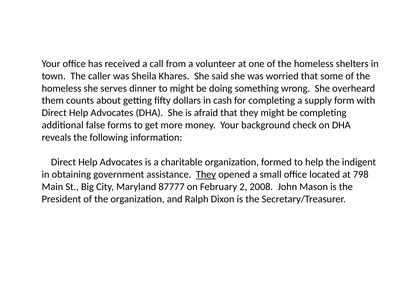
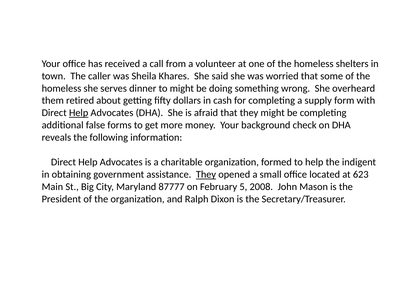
counts: counts -> retired (80, 101)
Help underline: none -> present (79, 113)
798: 798 -> 623 (361, 175)
2: 2 -> 5 (243, 187)
